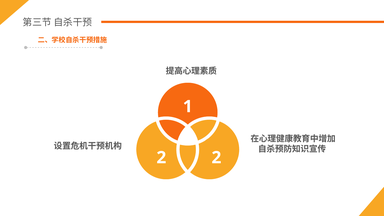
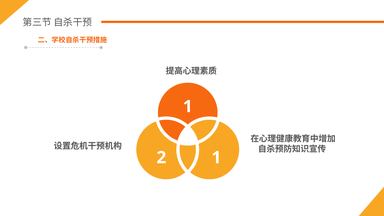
2 2: 2 -> 1 (216, 158)
